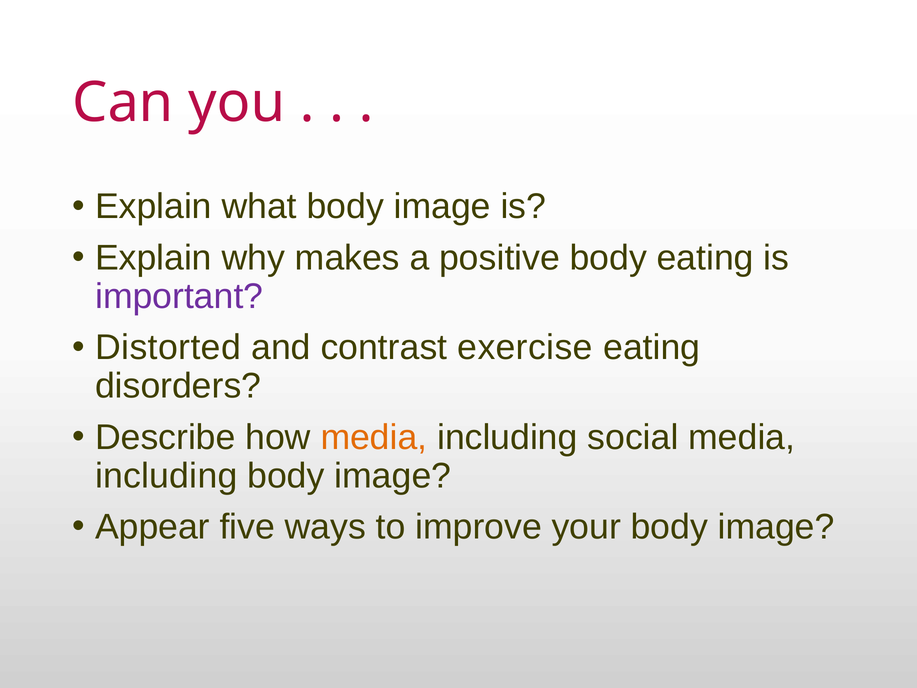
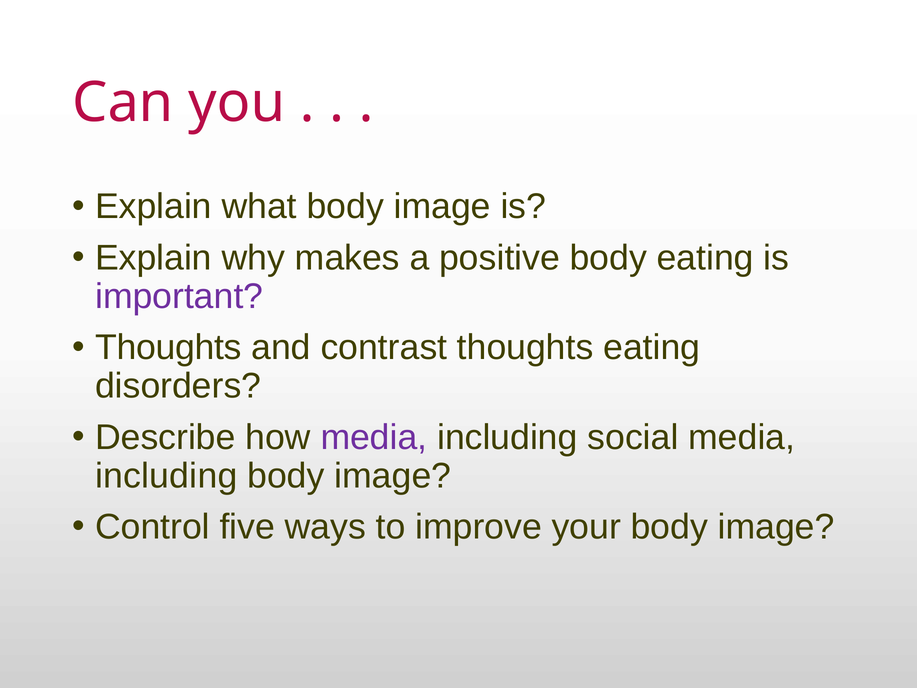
Distorted: Distorted -> Thoughts (168, 347)
contrast exercise: exercise -> thoughts (525, 347)
media colour: orange -> purple (374, 437)
Appear: Appear -> Control (152, 527)
